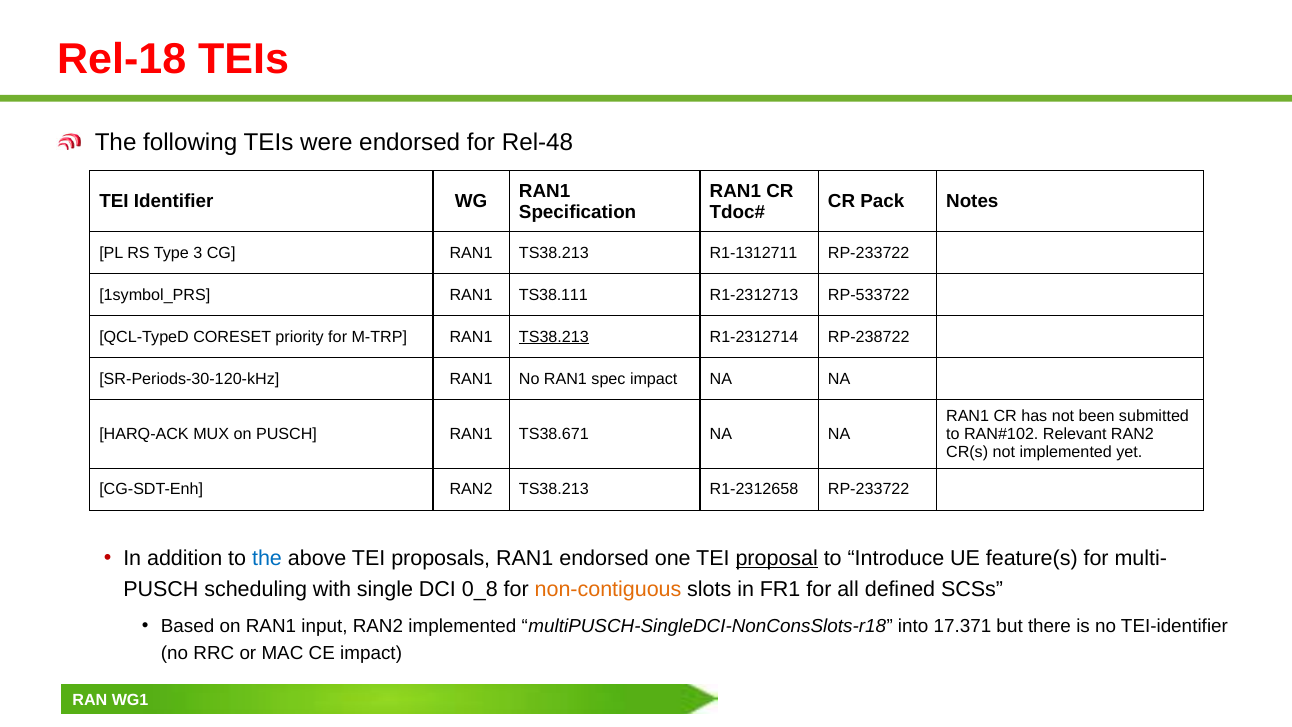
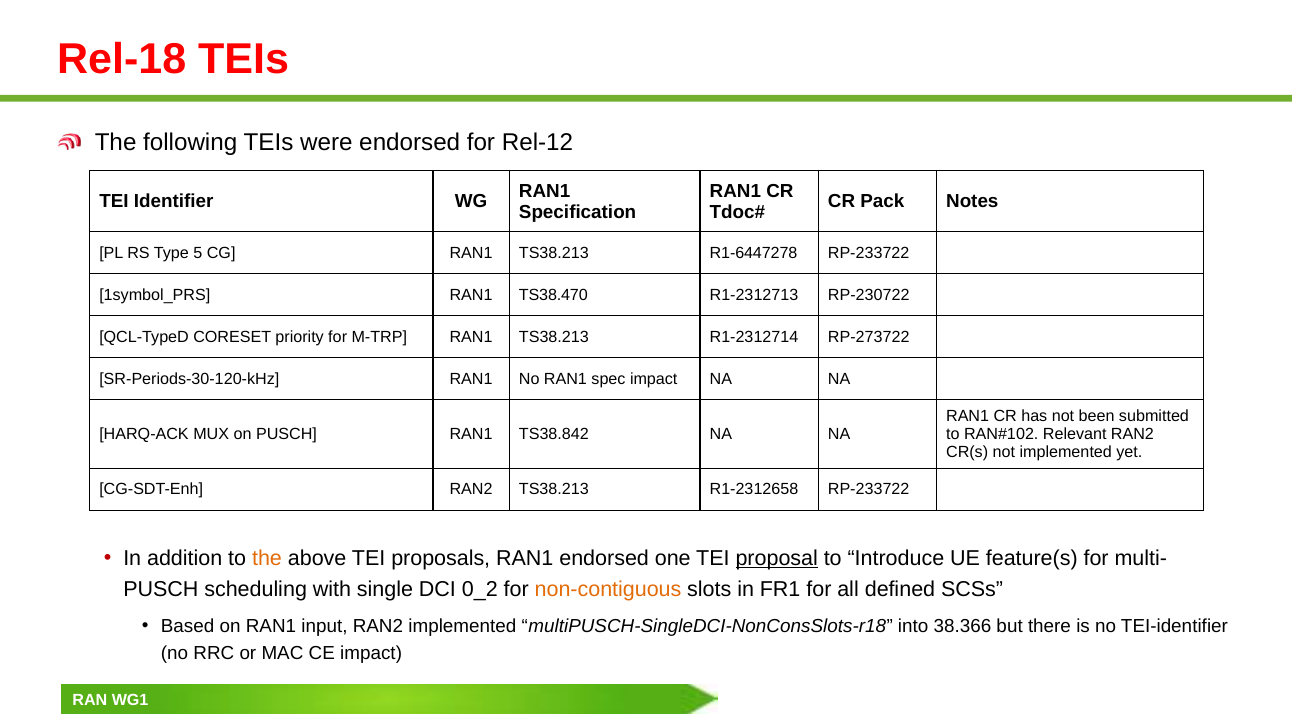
Rel-48: Rel-48 -> Rel-12 (537, 143)
3: 3 -> 5 (198, 253)
R1-1312711: R1-1312711 -> R1-6447278 (754, 253)
TS38.111: TS38.111 -> TS38.470 (553, 295)
RP-533722: RP-533722 -> RP-230722 (869, 295)
TS38.213 underline: present -> none (554, 337)
RP-238722: RP-238722 -> RP-273722 (869, 337)
TS38.671: TS38.671 -> TS38.842 (554, 434)
the colour: blue -> orange (267, 558)
0_8: 0_8 -> 0_2 (480, 589)
17.371: 17.371 -> 38.366 (962, 626)
